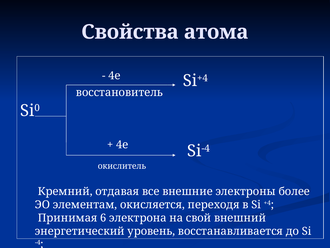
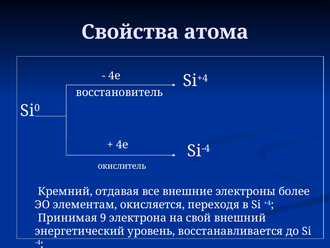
6: 6 -> 9 (103, 217)
